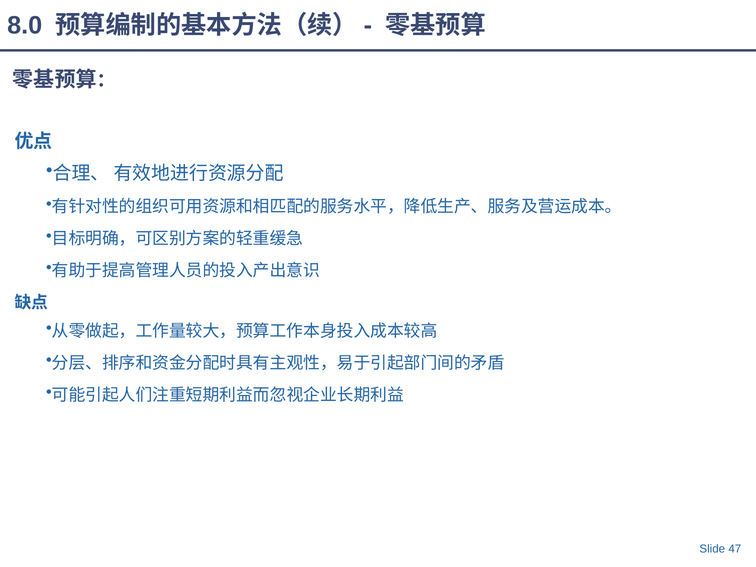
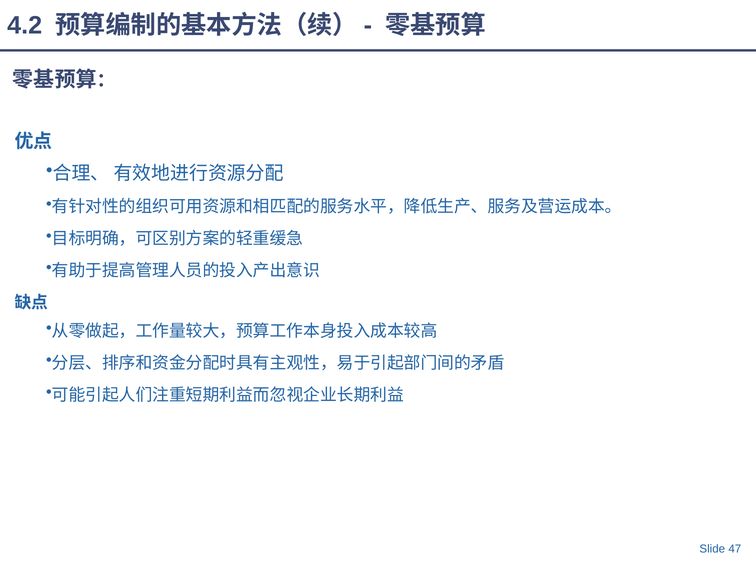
8.0: 8.0 -> 4.2 (25, 25)
